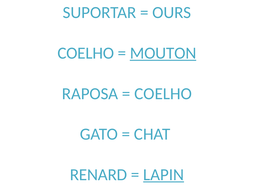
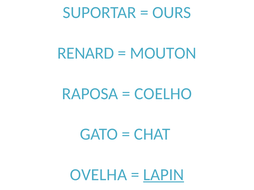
COELHO: COELHO -> RENARD (86, 53)
MOUTON underline: present -> none (163, 53)
RENARD: RENARD -> OVELHA (98, 175)
